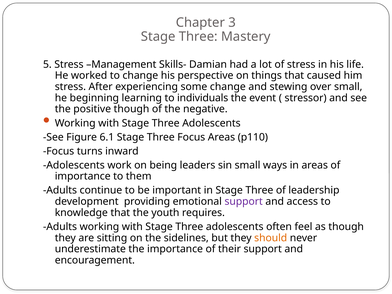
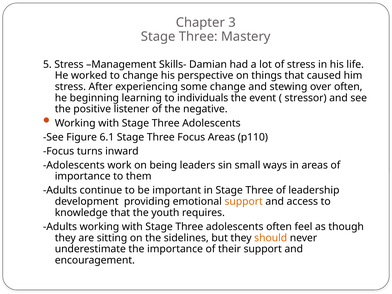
over small: small -> often (348, 87)
positive though: though -> listener (132, 109)
support colour: purple -> orange (244, 201)
